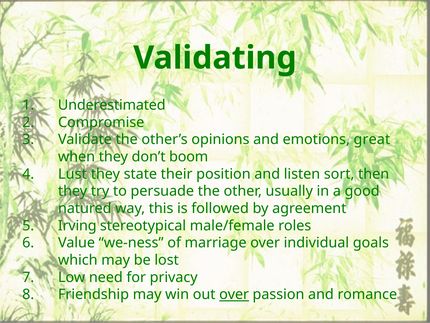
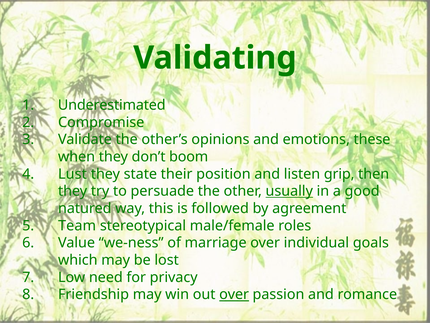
great: great -> these (372, 139)
sort: sort -> grip (339, 174)
usually underline: none -> present (289, 191)
Irving: Irving -> Team (77, 225)
